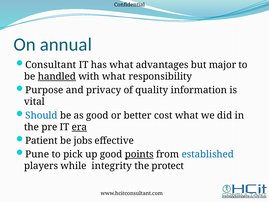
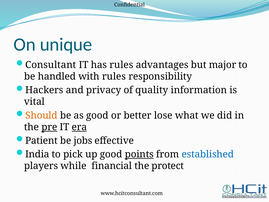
annual: annual -> unique (66, 44)
has what: what -> rules (121, 65)
handled underline: present -> none (57, 76)
with what: what -> rules (114, 76)
Purpose: Purpose -> Hackers (44, 90)
Should colour: blue -> orange (41, 115)
cost: cost -> lose (163, 115)
pre underline: none -> present (49, 127)
Pune: Pune -> India (37, 154)
integrity: integrity -> financial (112, 166)
